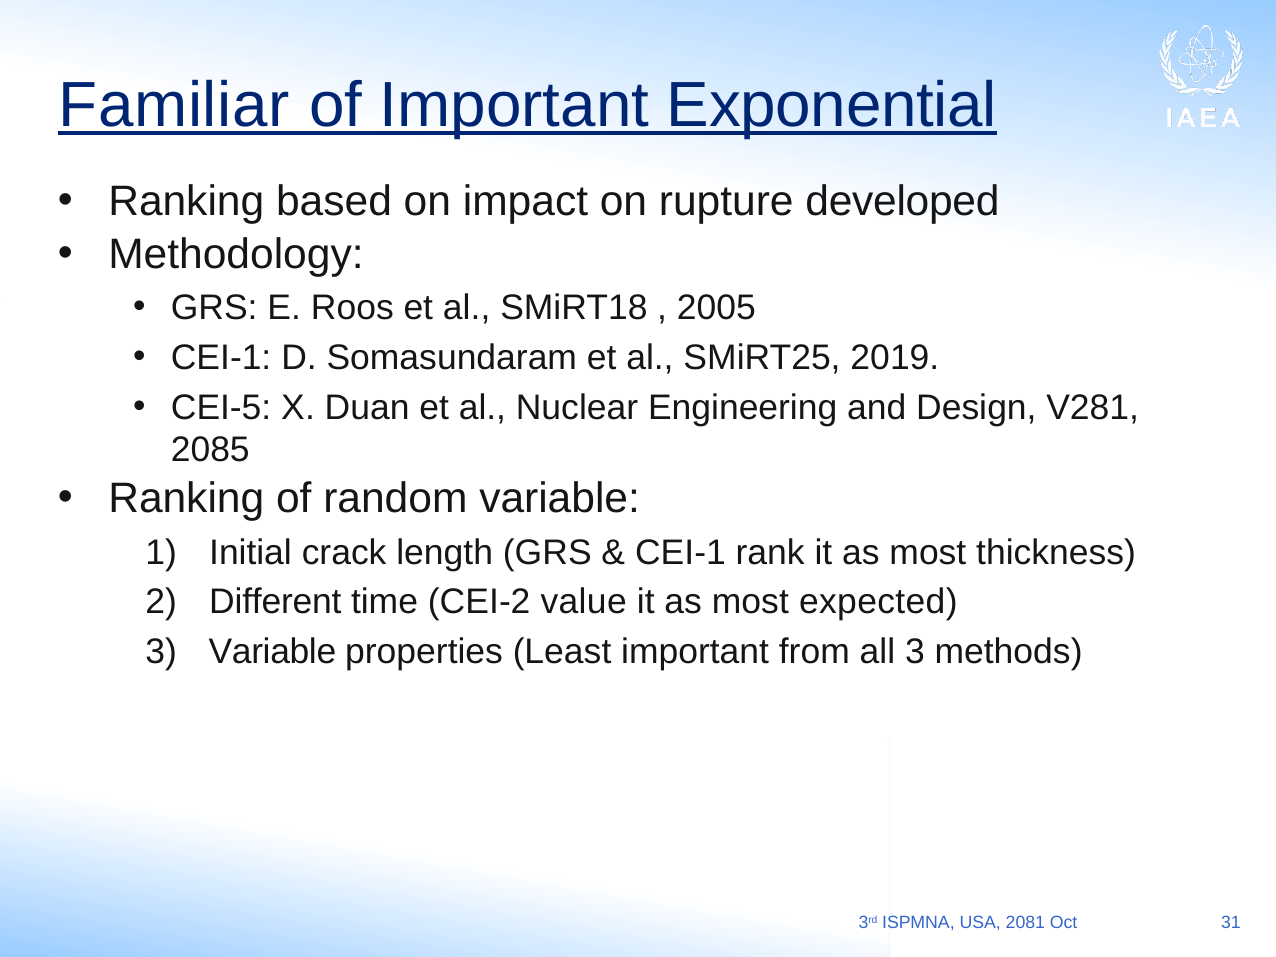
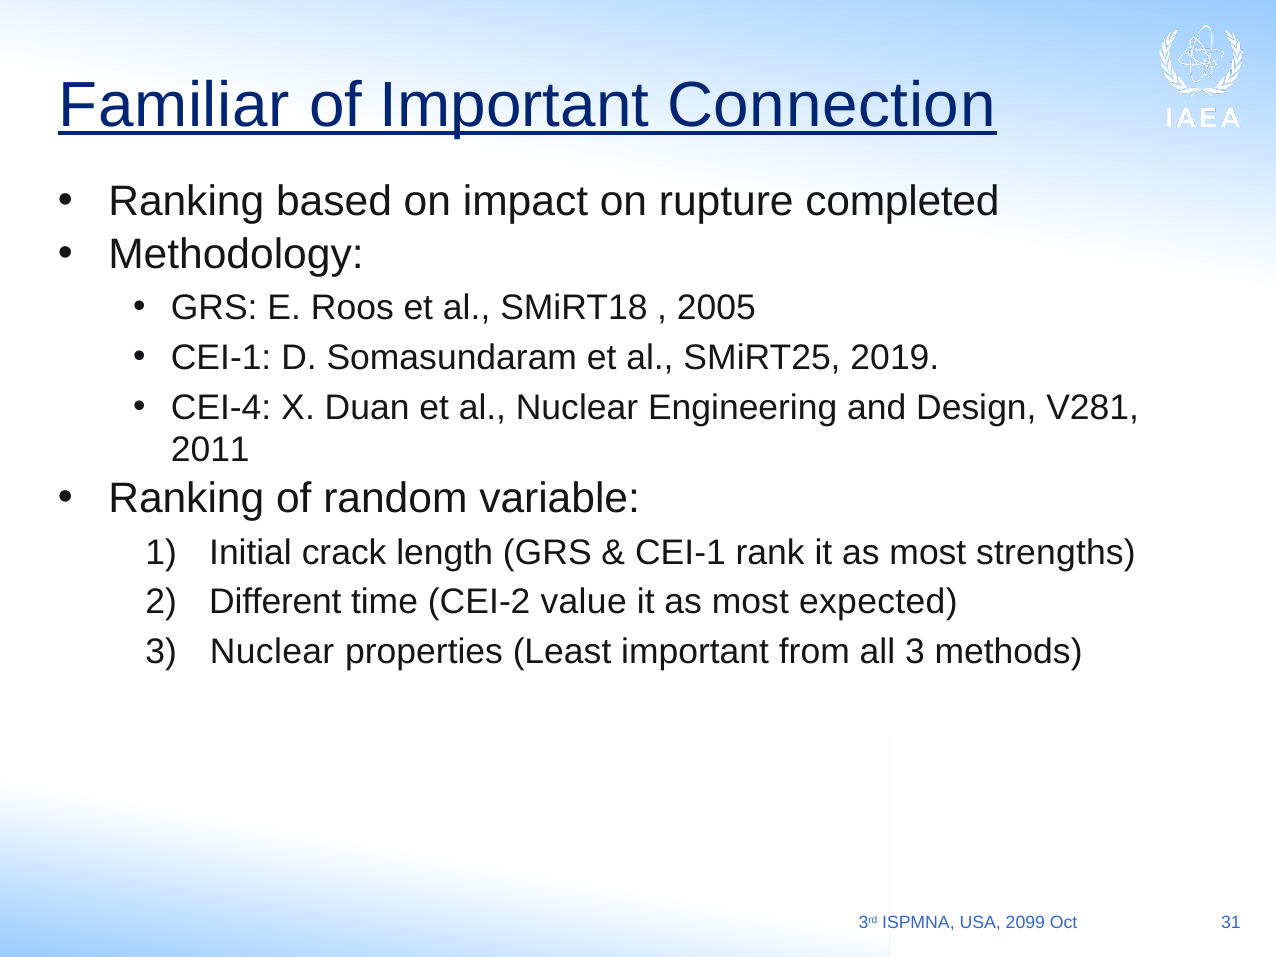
Exponential: Exponential -> Connection (831, 105)
developed: developed -> completed (902, 202)
CEI-5: CEI-5 -> CEI-4 (221, 407)
2085: 2085 -> 2011 (210, 450)
thickness: thickness -> strengths (1056, 552)
3 Variable: Variable -> Nuclear (272, 652)
2081: 2081 -> 2099 (1025, 923)
